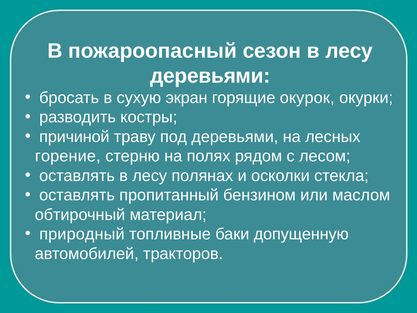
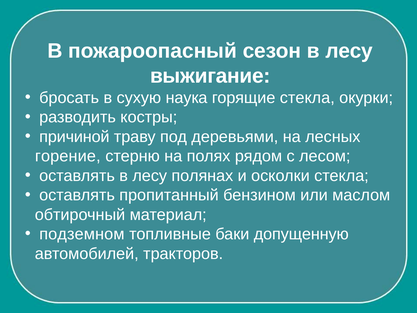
деревьями: деревьями -> выжигание (210, 76)
экран: экран -> наука (187, 98)
горящие окурок: окурок -> стекла (307, 98)
природный: природный -> подземном (82, 234)
